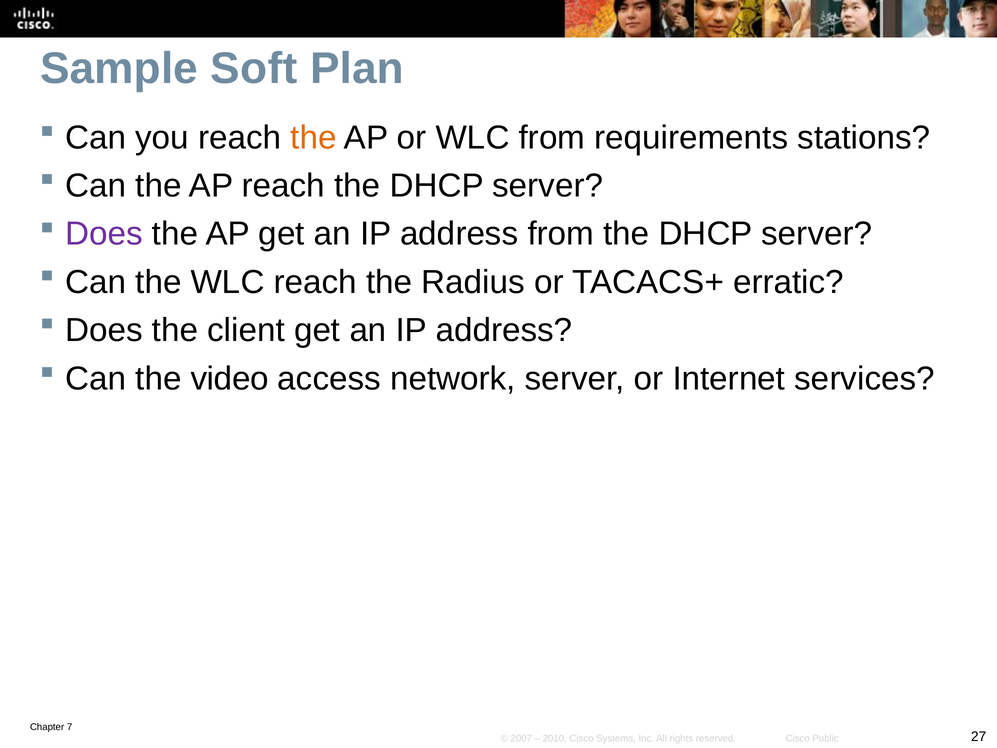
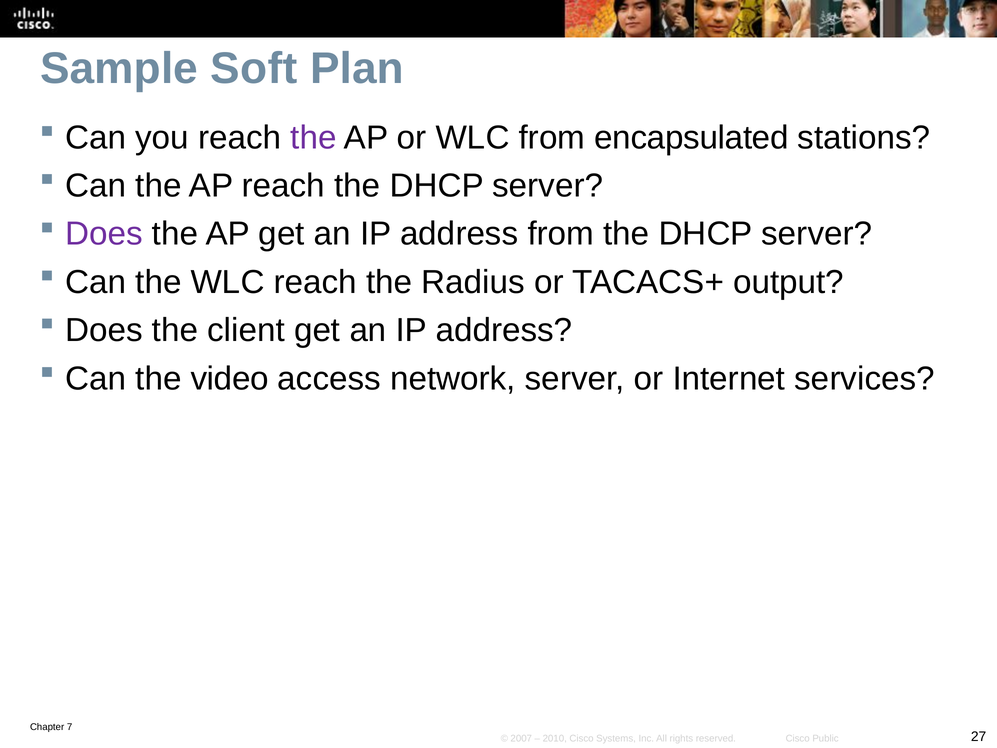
the colour: orange -> purple (314, 138)
requirements: requirements -> encapsulated (691, 138)
erratic: erratic -> output (789, 282)
